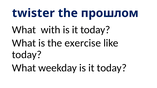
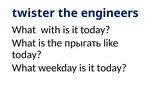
прошлом: прошлом -> engineers (110, 13)
exercise: exercise -> прыгать (83, 43)
